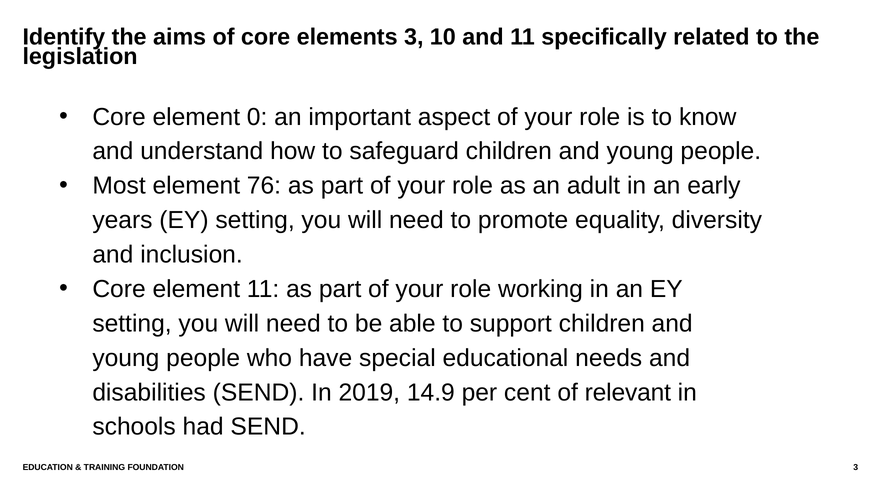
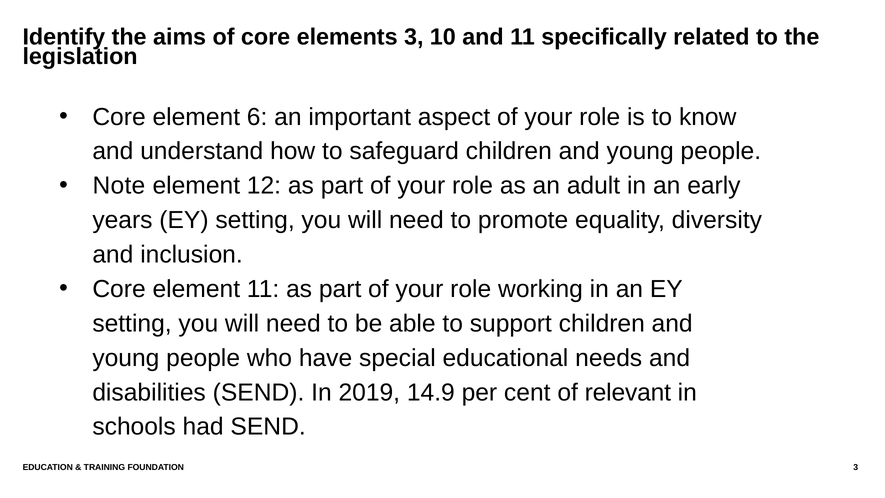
0: 0 -> 6 (257, 117)
Most: Most -> Note (119, 186)
76: 76 -> 12 (264, 186)
